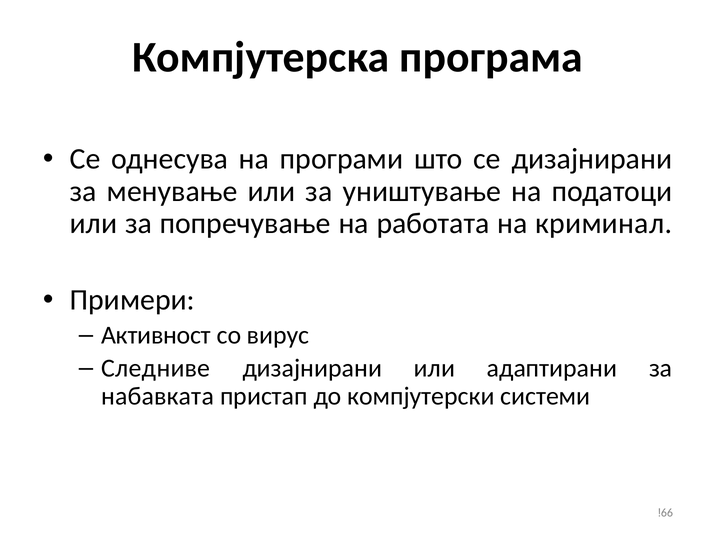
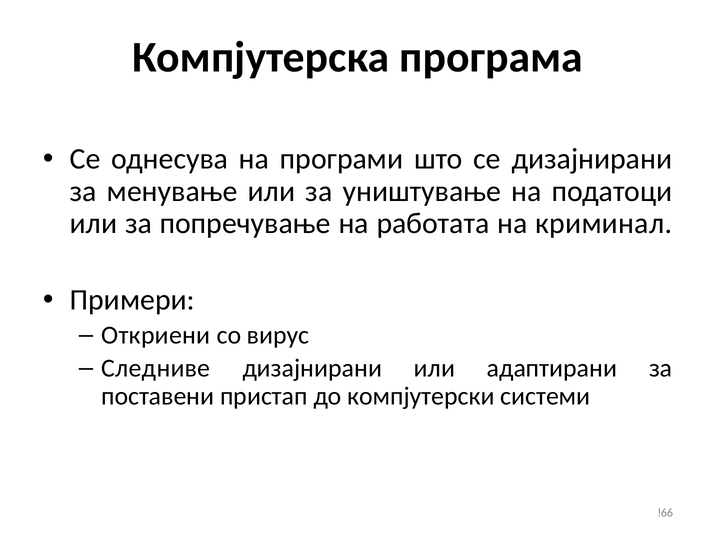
Активност: Активност -> Откриени (156, 335)
набавката: набавката -> поставени (158, 396)
